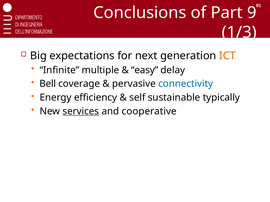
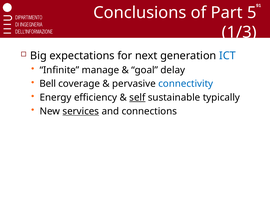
9: 9 -> 5 (252, 13)
ICT colour: orange -> blue (227, 56)
multiple: multiple -> manage (100, 70)
easy: easy -> goal (145, 70)
self underline: none -> present (137, 98)
cooperative: cooperative -> connections (149, 111)
